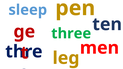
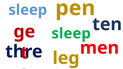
three: three -> sleep (71, 34)
